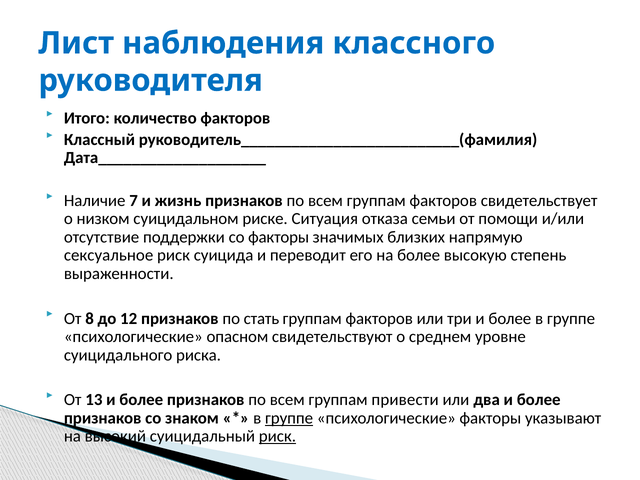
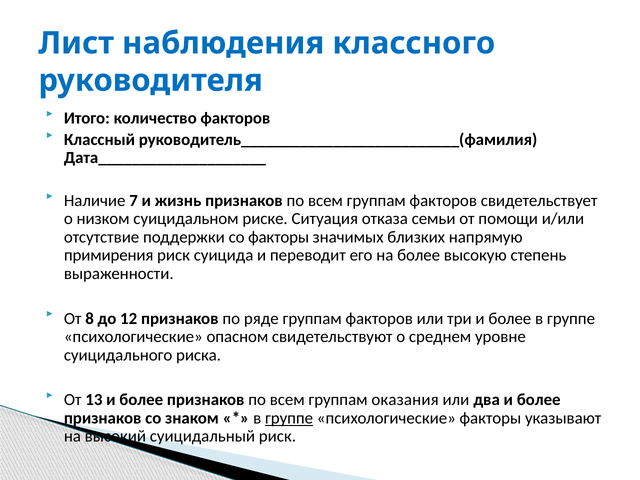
сексуальное: сексуальное -> примирения (109, 255)
стать: стать -> ряде (261, 318)
привести: привести -> оказания (405, 400)
риск underline: present -> none (277, 436)
